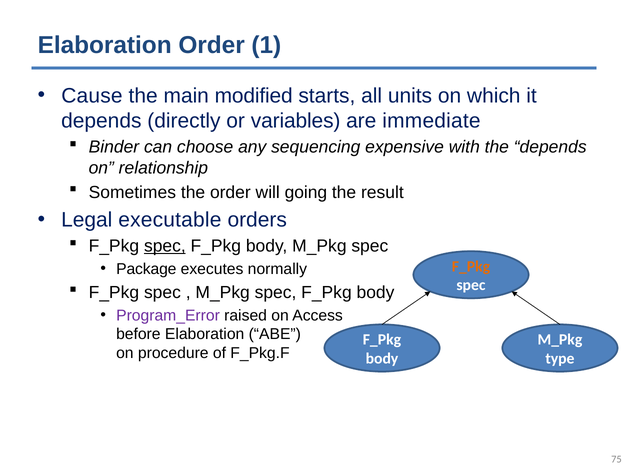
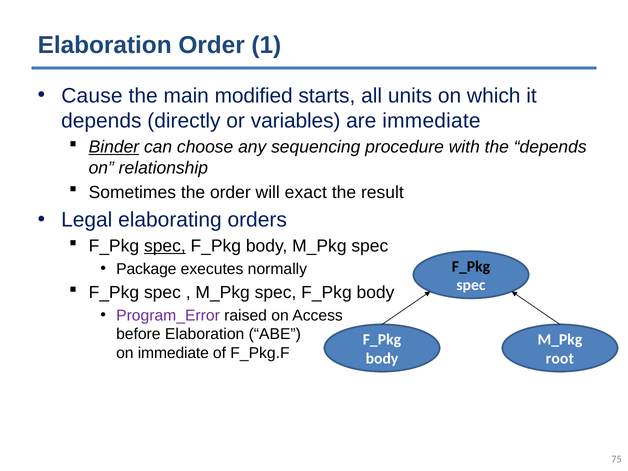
Binder underline: none -> present (114, 147)
expensive: expensive -> procedure (405, 147)
going: going -> exact (306, 192)
executable: executable -> elaborating (170, 220)
F_Pkg colour: orange -> black (471, 266)
on procedure: procedure -> immediate (173, 353)
type: type -> root (560, 359)
